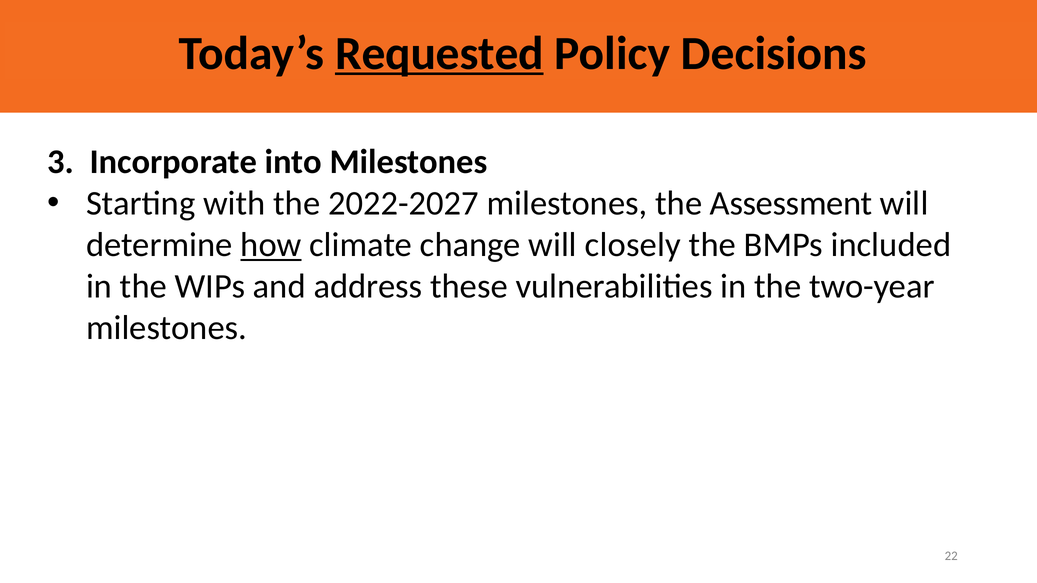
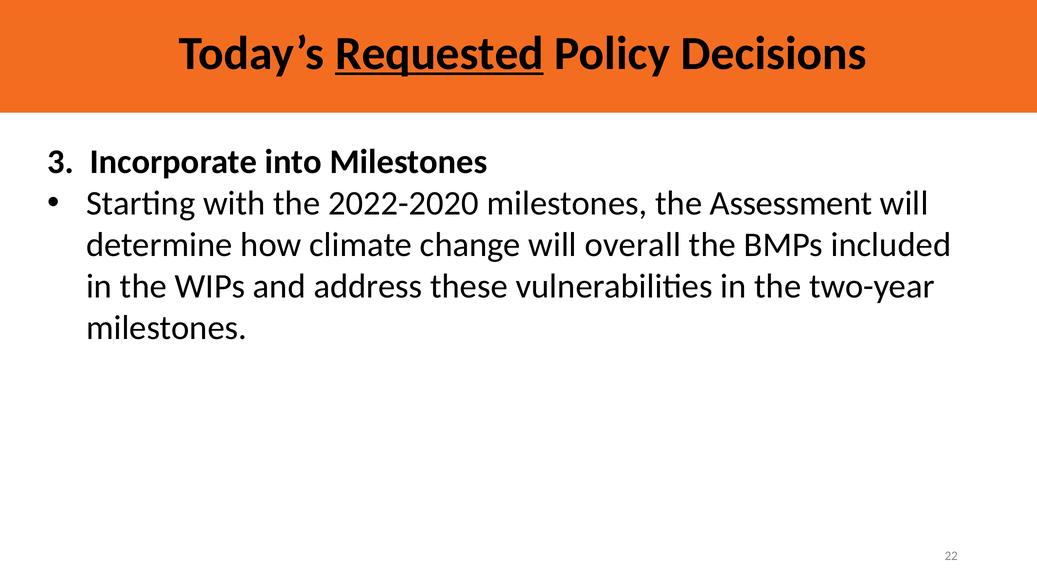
2022-2027: 2022-2027 -> 2022-2020 (403, 204)
how underline: present -> none (271, 245)
closely: closely -> overall (633, 245)
